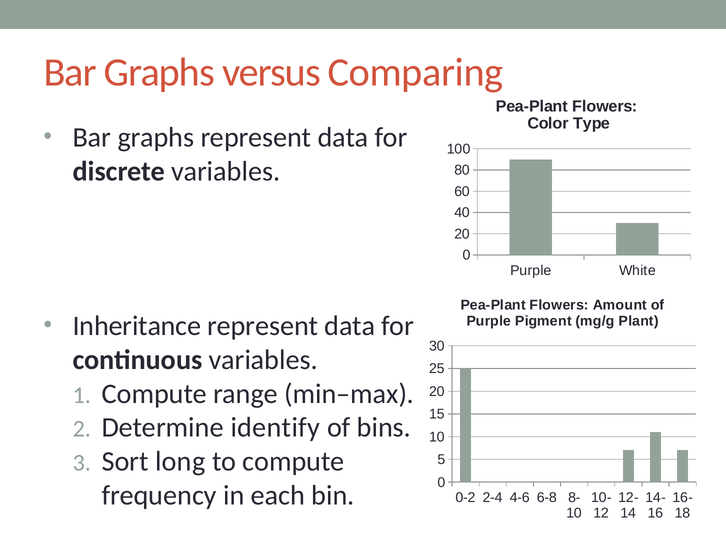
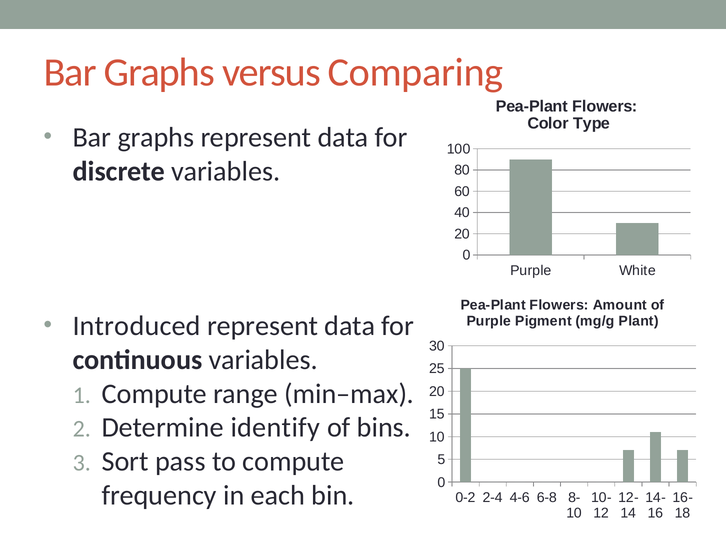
Inheritance: Inheritance -> Introduced (137, 326)
long: long -> pass (180, 462)
